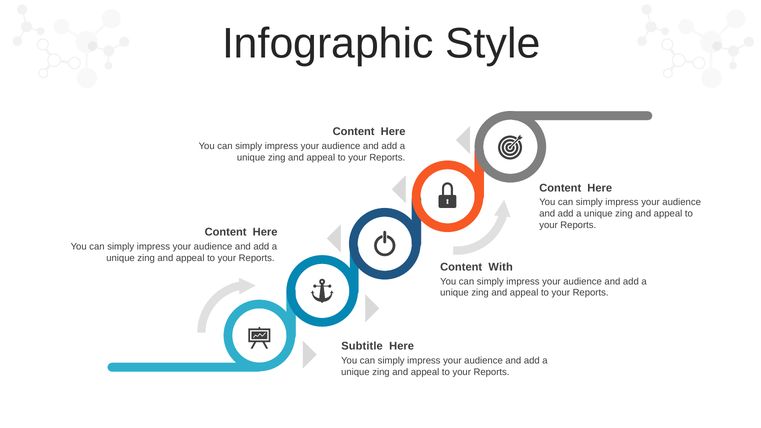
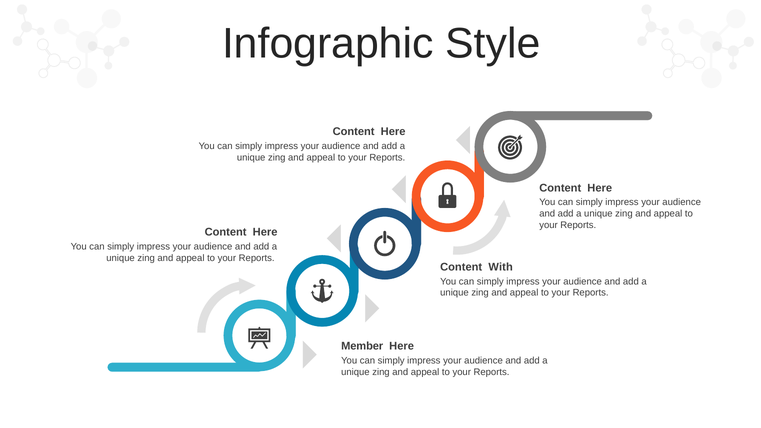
Subtitle: Subtitle -> Member (362, 346)
